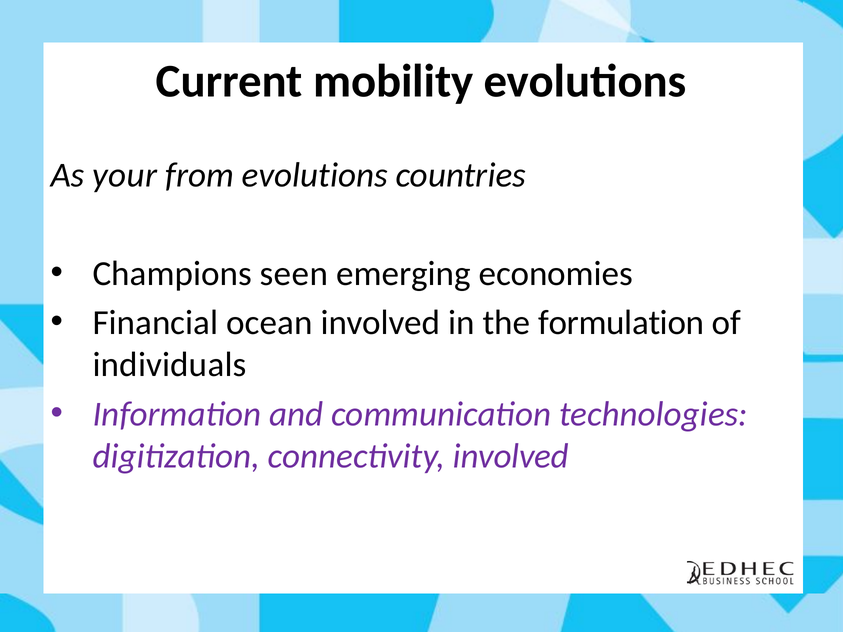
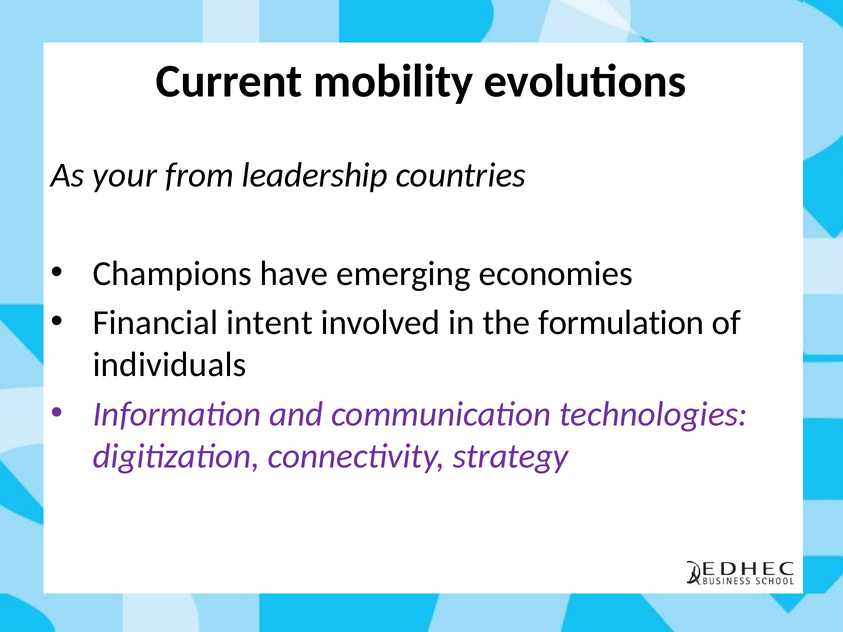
from evolutions: evolutions -> leadership (315, 175)
seen: seen -> have (294, 274)
ocean: ocean -> intent (269, 323)
connectivity involved: involved -> strategy (511, 456)
